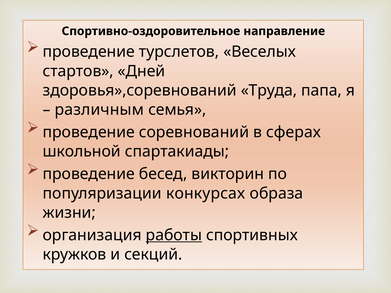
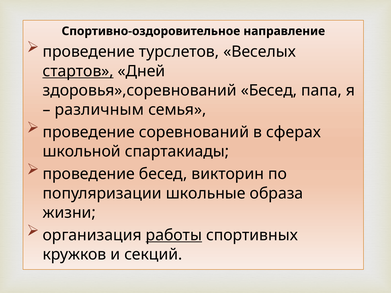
стартов underline: none -> present (78, 71)
здоровья»,соревнований Труда: Труда -> Бесед (269, 91)
конкурсах: конкурсах -> школьные (206, 194)
